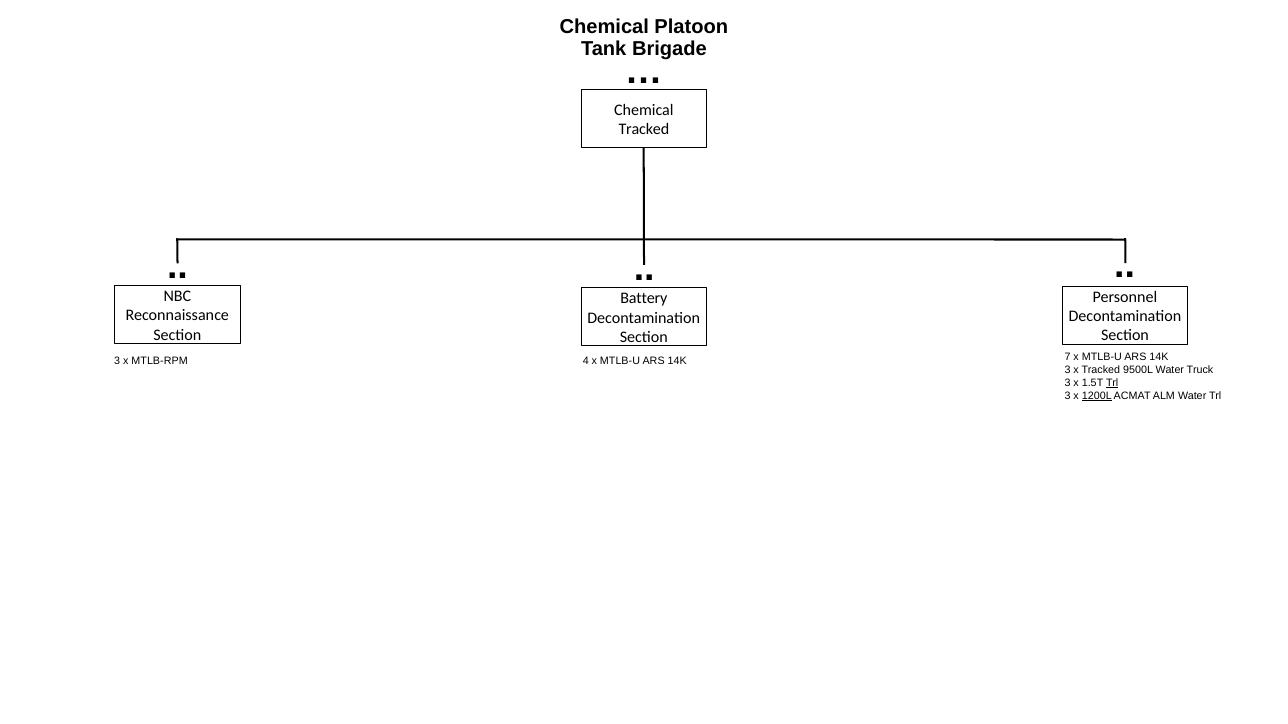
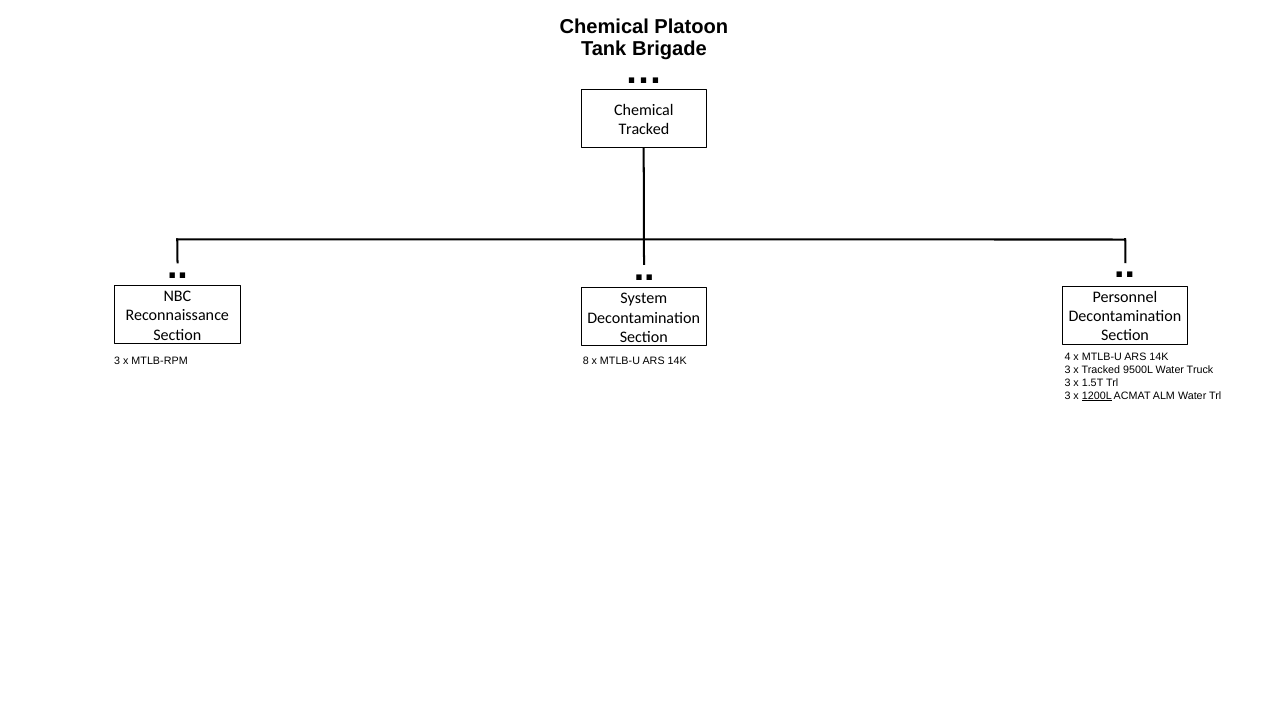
Battery: Battery -> System (644, 299)
4: 4 -> 8 (586, 361)
7: 7 -> 4 (1068, 357)
Trl underline: present -> none (1112, 383)
